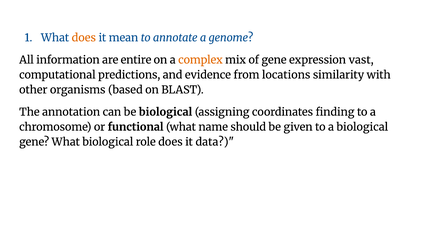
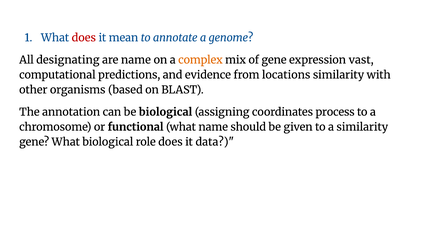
does colour: orange -> red (84, 38)
information: information -> designating (68, 60)
are entire: entire -> name (136, 60)
finding: finding -> process (335, 112)
a biological: biological -> similarity (362, 127)
